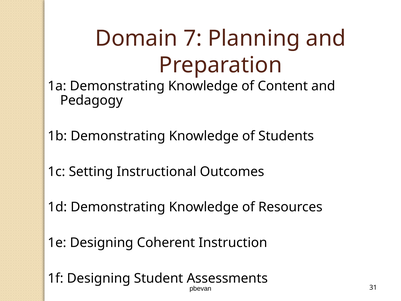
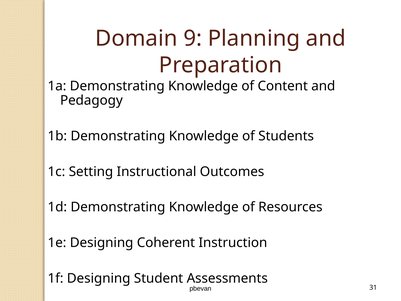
7: 7 -> 9 (193, 38)
